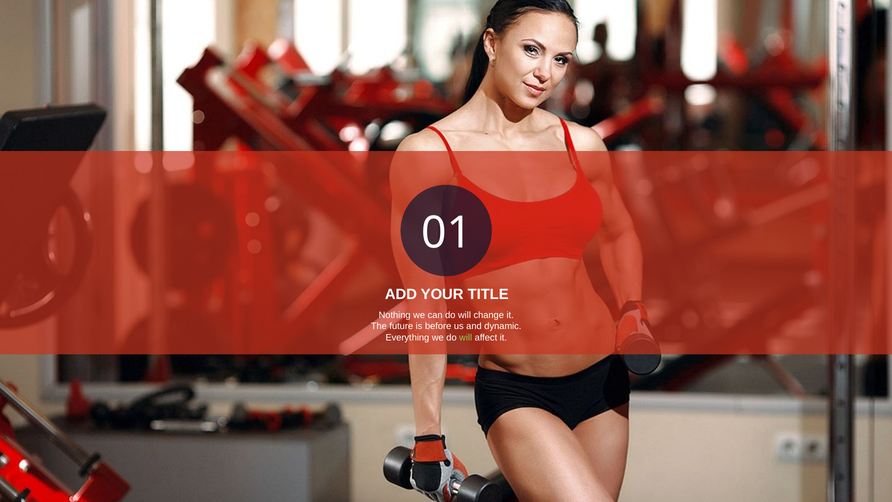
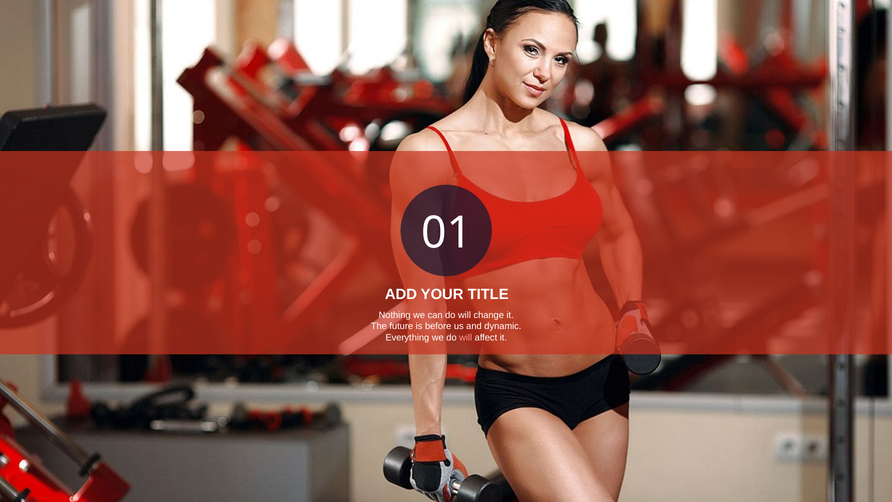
will colour: light green -> pink (466, 337)
